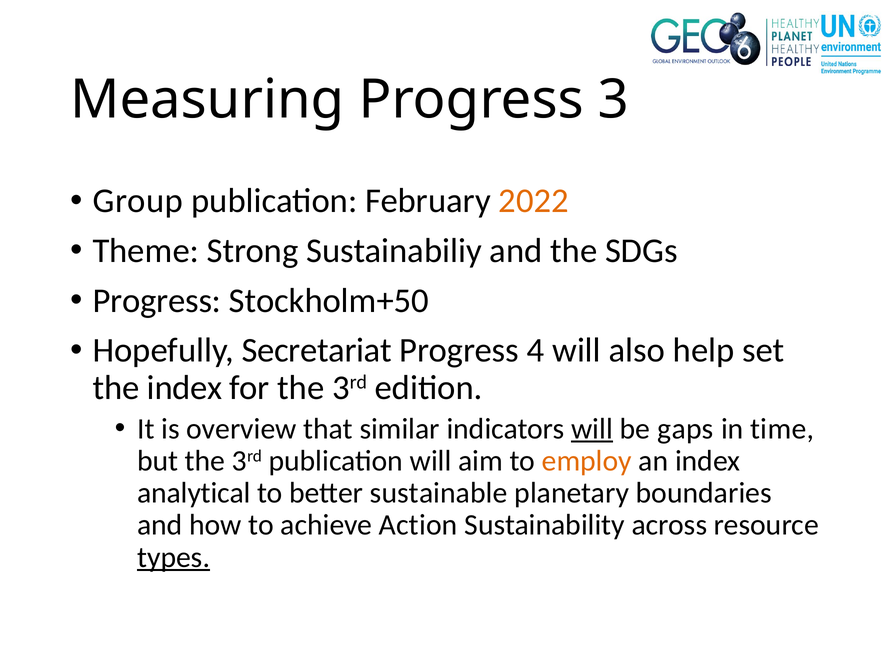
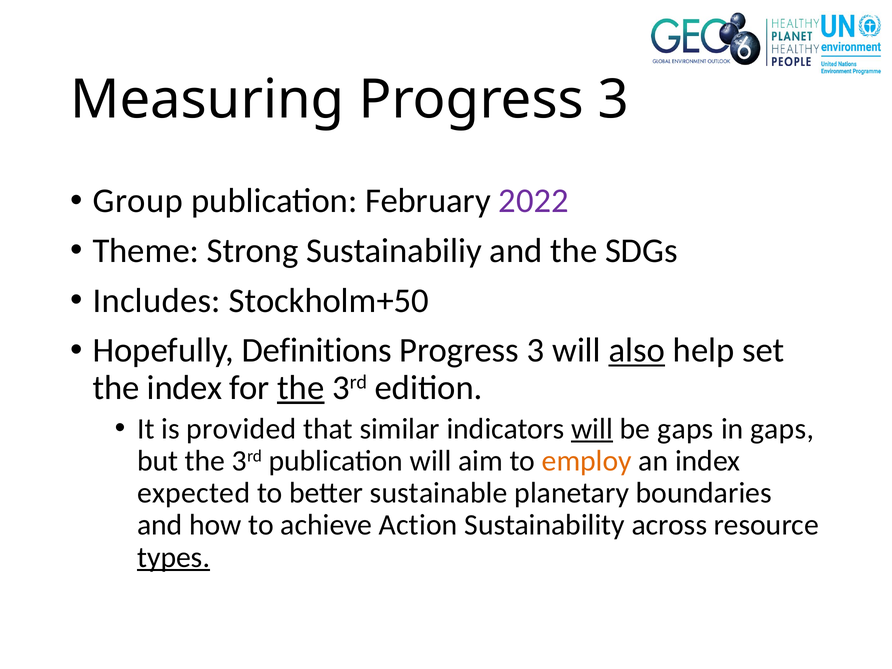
2022 colour: orange -> purple (534, 201)
Progress: Progress -> Includes (157, 301)
Secretariat: Secretariat -> Definitions (317, 350)
4: 4 -> 3 (536, 350)
also underline: none -> present (637, 350)
the underline: none -> present (301, 388)
overview: overview -> provided (241, 429)
in time: time -> gaps (782, 429)
analytical: analytical -> expected (194, 493)
